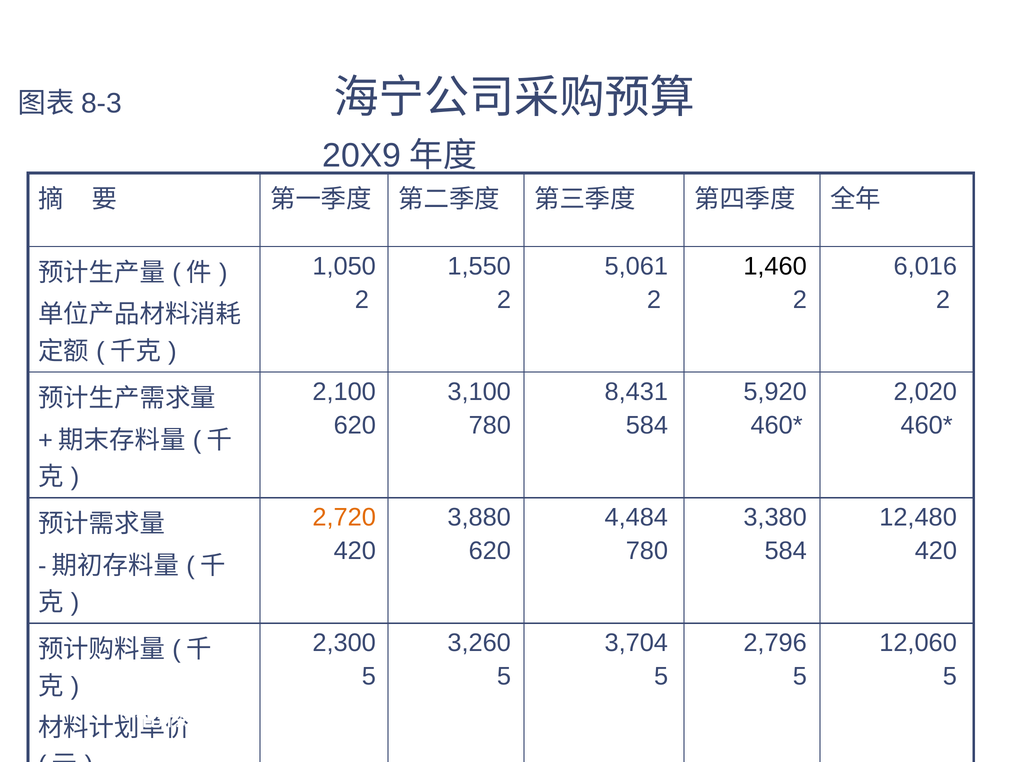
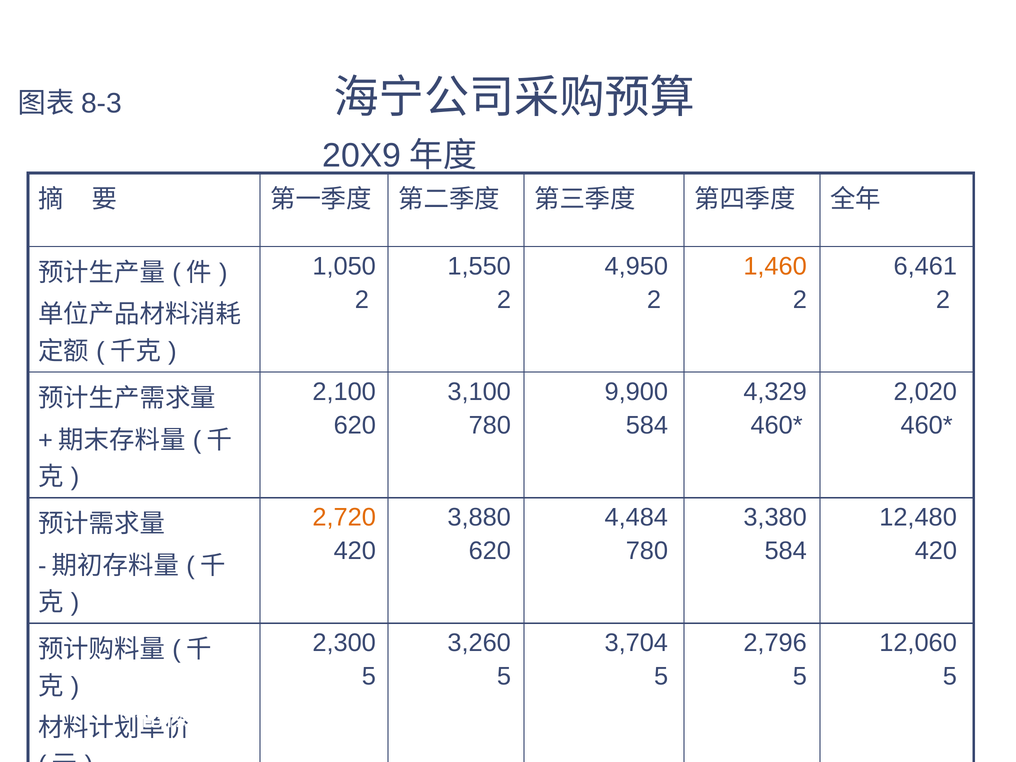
5,061: 5,061 -> 4,950 (636, 266)
1,460 colour: black -> orange (775, 266)
6,016: 6,016 -> 6,461 (925, 266)
8,431: 8,431 -> 9,900 (636, 392)
5,920: 5,920 -> 4,329 (775, 392)
